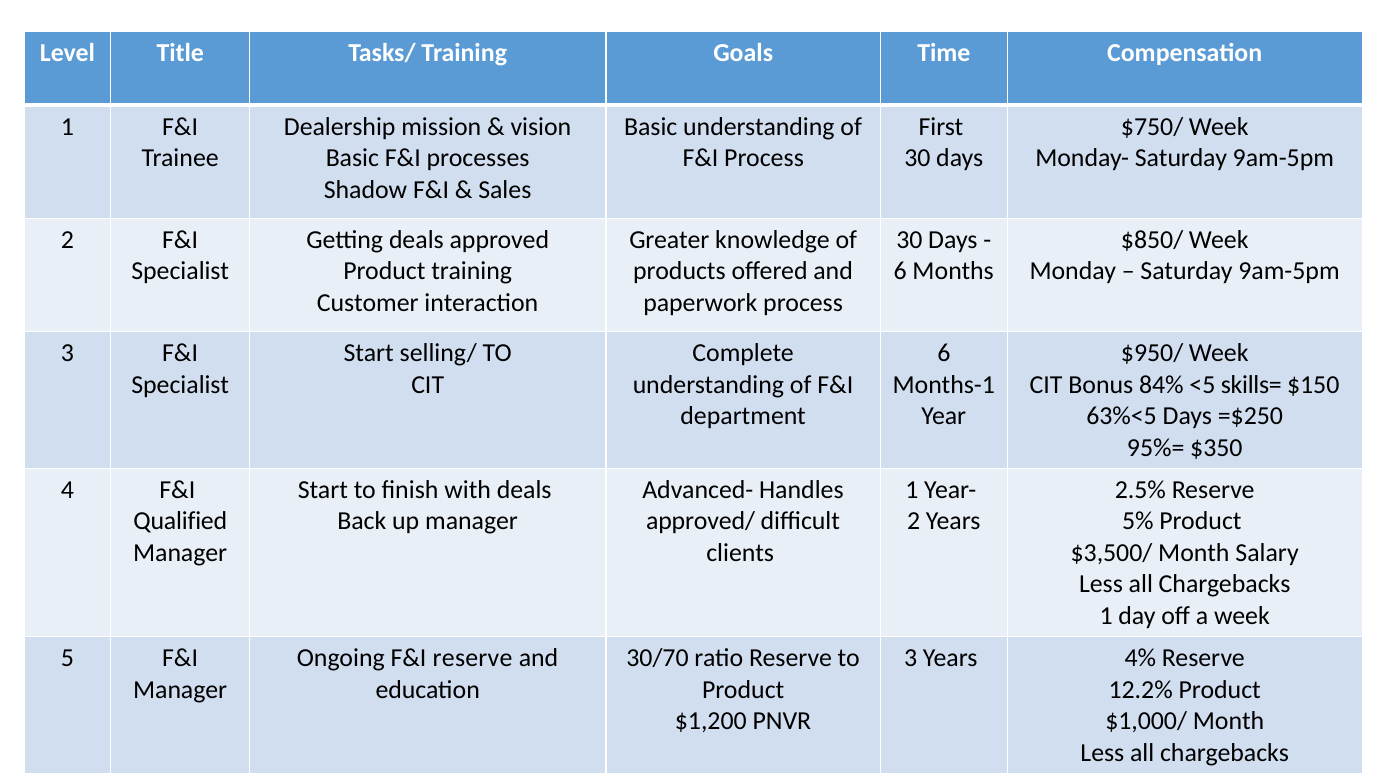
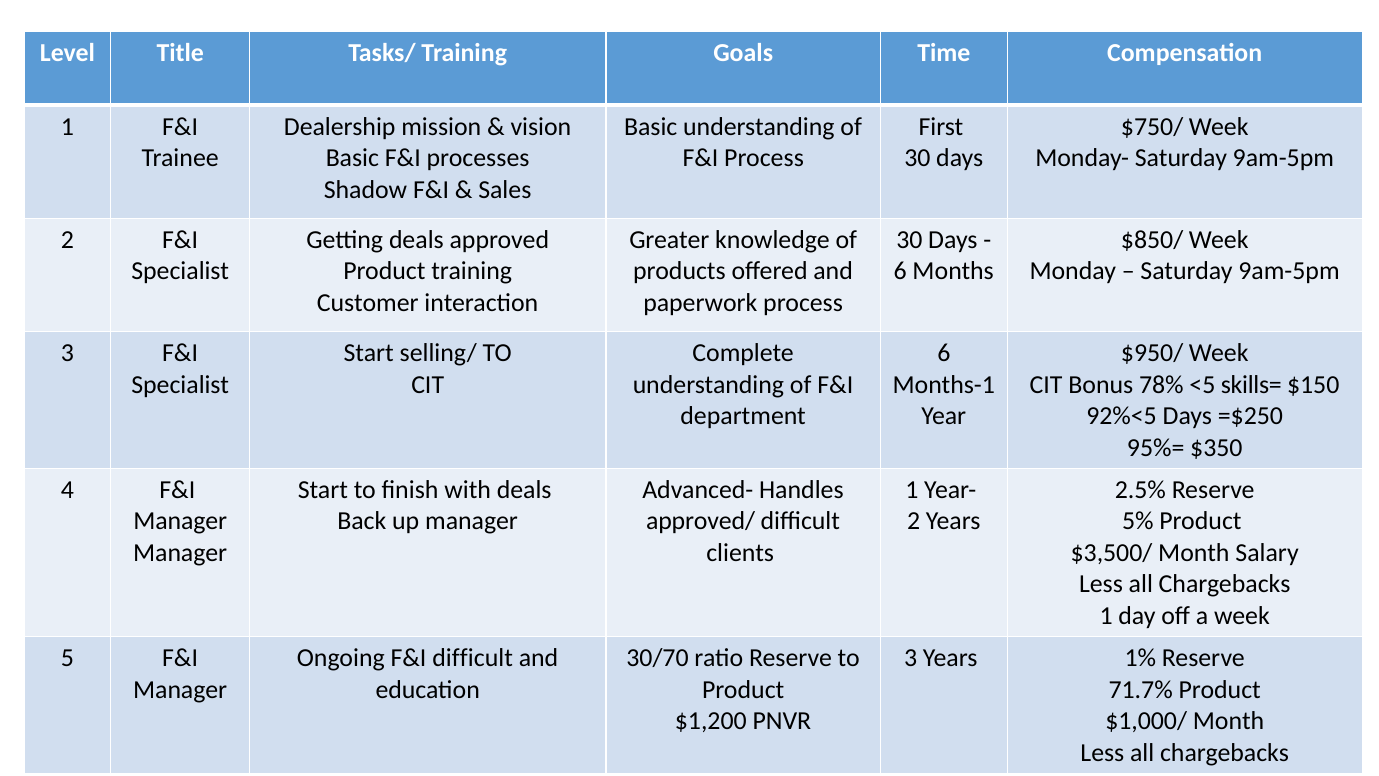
84%: 84% -> 78% (1161, 384)
63%<5: 63%<5 -> 92%<5 (1122, 416)
Qualified: Qualified -> Manager (180, 521)
F&I reserve: reserve -> difficult (473, 658)
4%: 4% -> 1% (1140, 658)
12.2%: 12.2% -> 71.7% (1141, 689)
